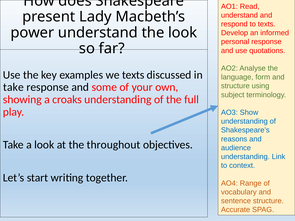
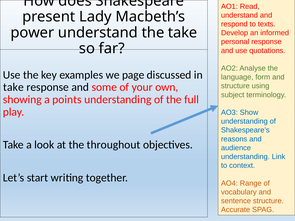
the look: look -> take (183, 33)
we texts: texts -> page (133, 75)
croaks: croaks -> points (67, 100)
